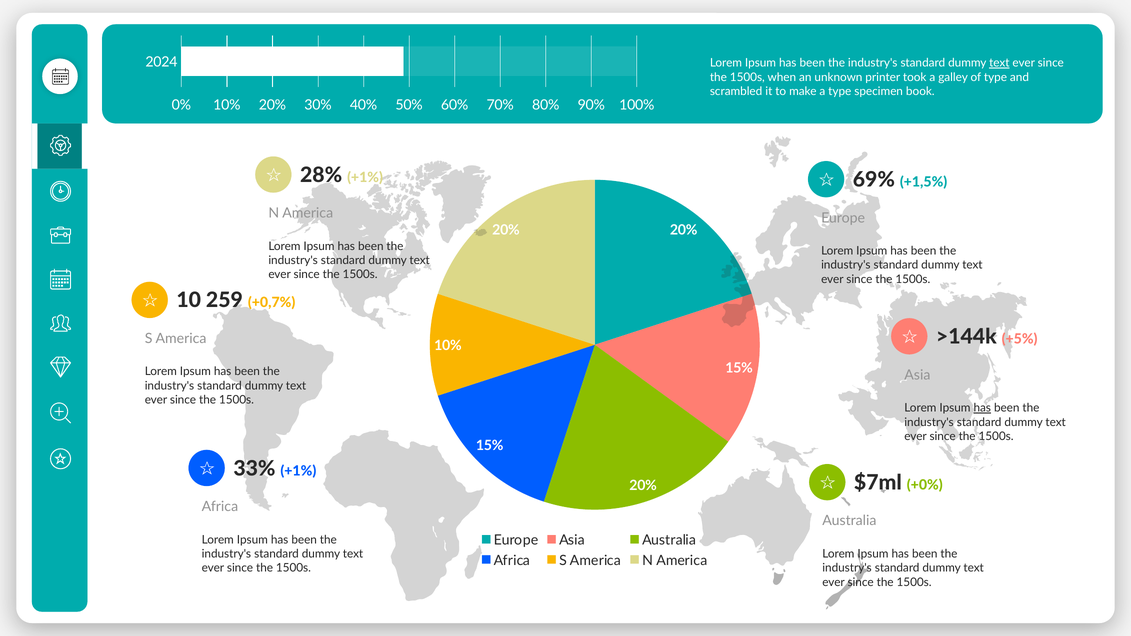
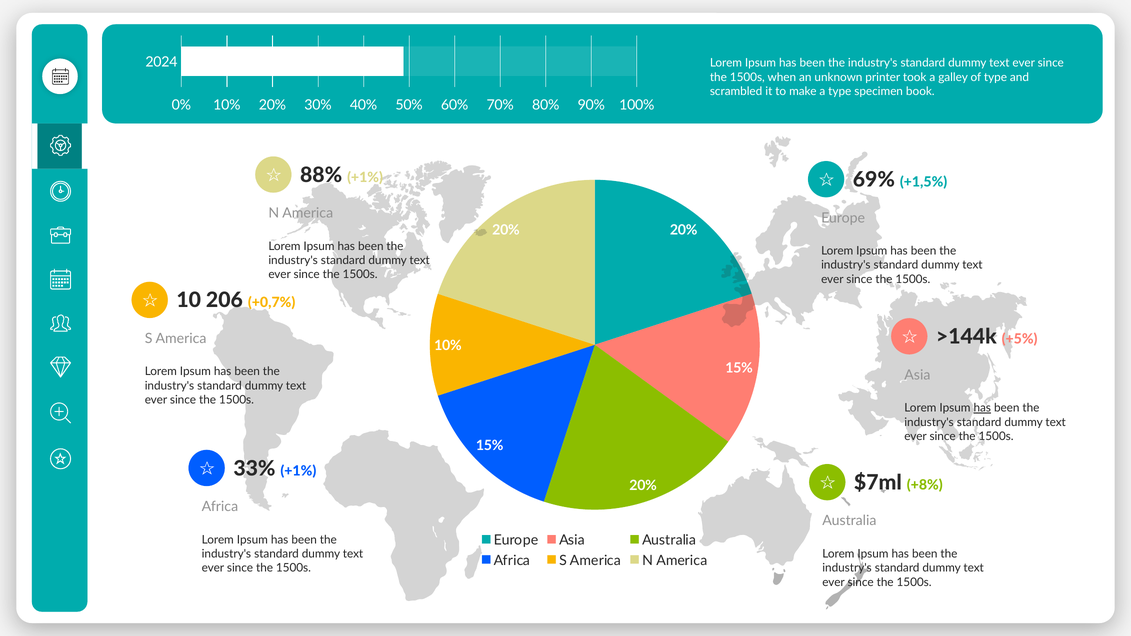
text underline: present -> none (999, 63)
28%: 28% -> 88% (321, 175)
259: 259 -> 206 (224, 301)
+0%: +0% -> +8% (925, 485)
